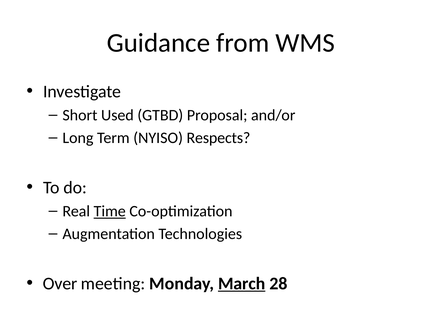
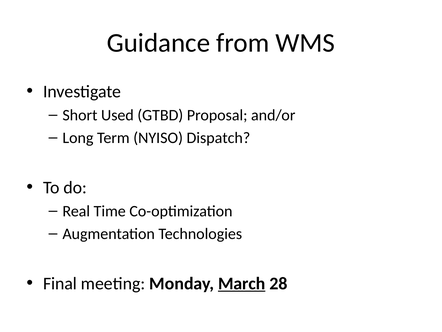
Respects: Respects -> Dispatch (218, 138)
Time underline: present -> none (110, 211)
Over: Over -> Final (60, 283)
